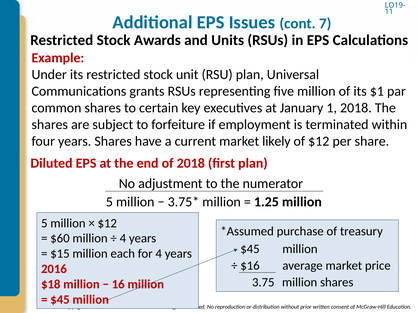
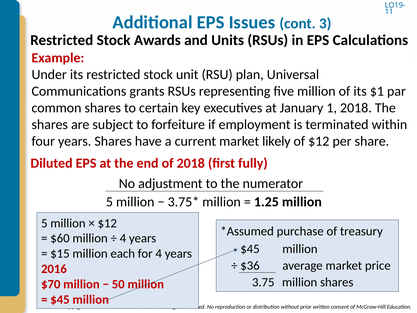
7: 7 -> 3 (325, 24)
first plan: plan -> fully (253, 163)
$16: $16 -> $36 (250, 265)
$18: $18 -> $70 (51, 284)
16: 16 -> 50 (118, 284)
